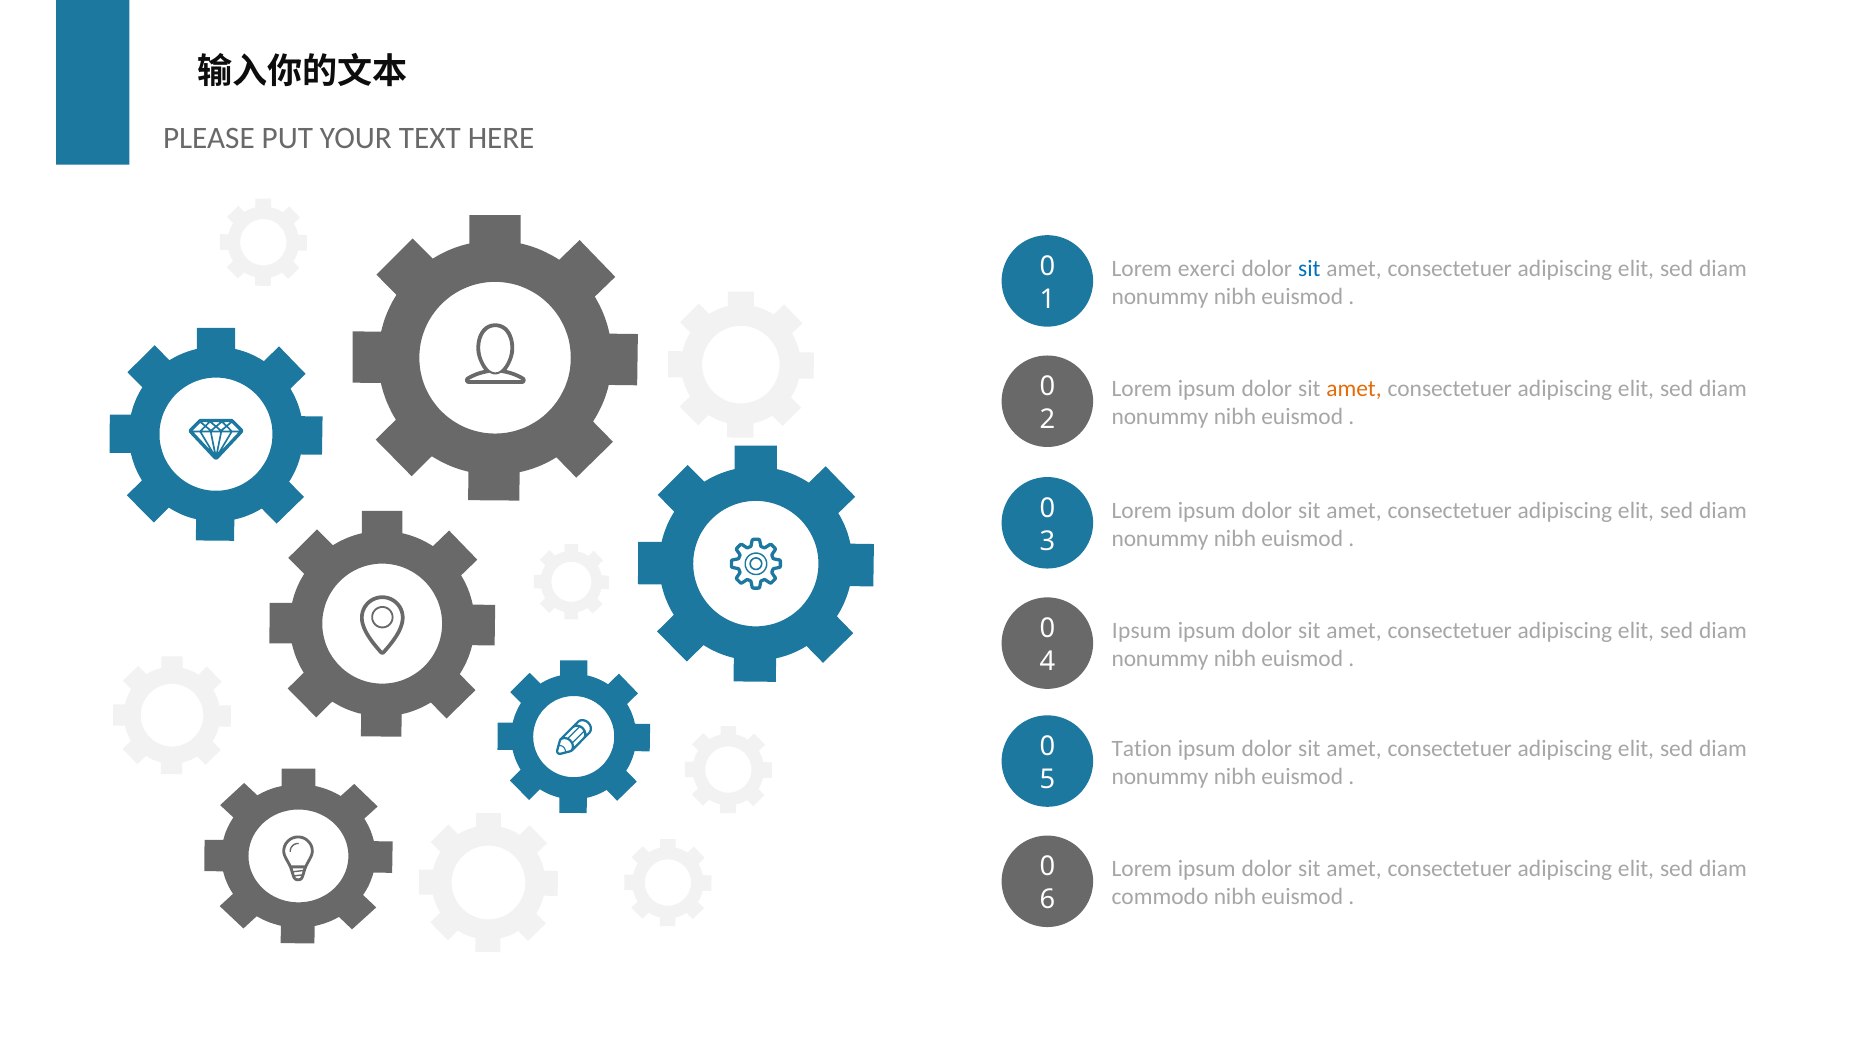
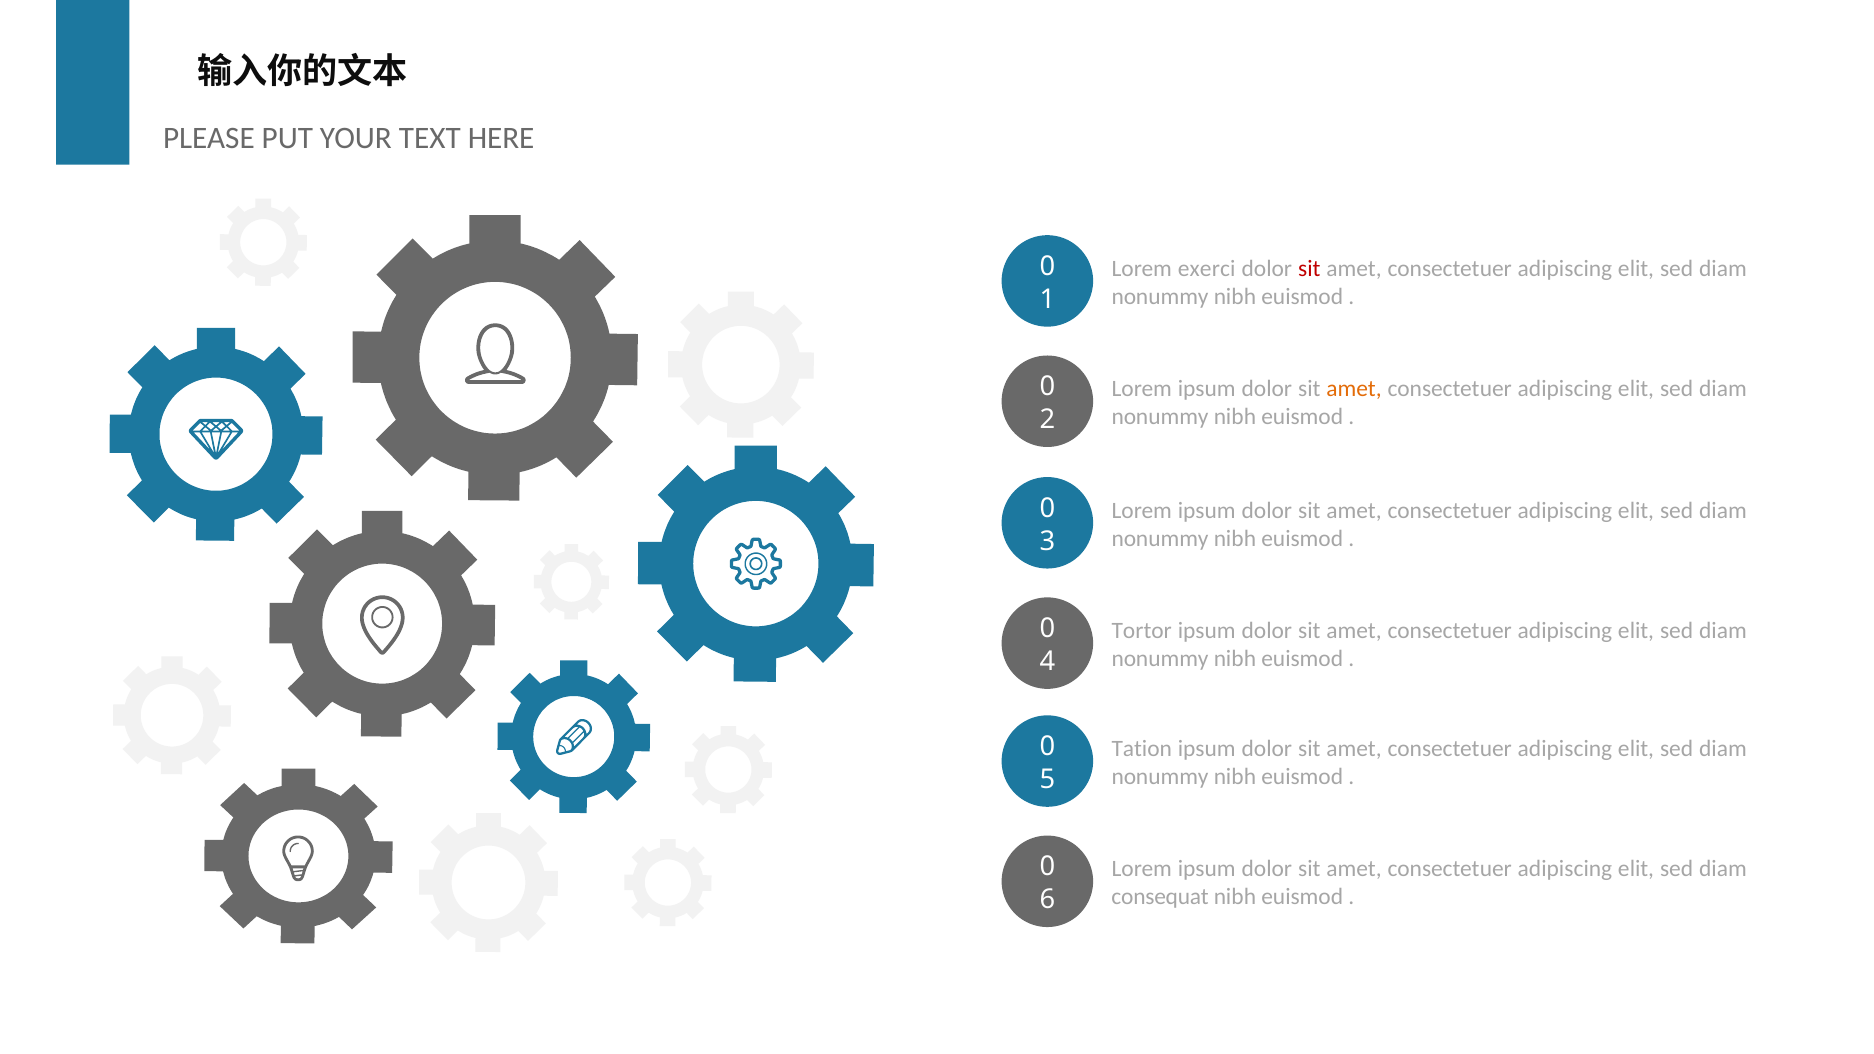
sit colour: blue -> red (1309, 269)
Ipsum: Ipsum -> Tortor (1142, 631)
commodo: commodo -> consequat (1160, 897)
